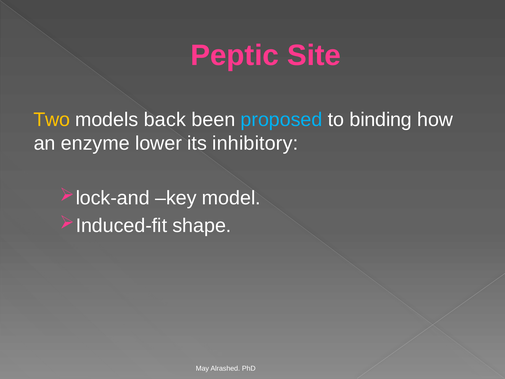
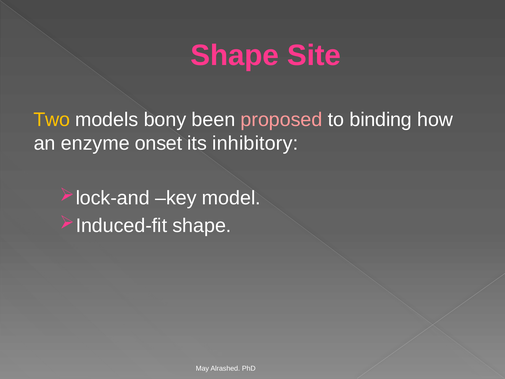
Peptic: Peptic -> Shape (235, 55)
back: back -> bony (165, 120)
proposed colour: light blue -> pink (282, 120)
lower: lower -> onset (159, 143)
